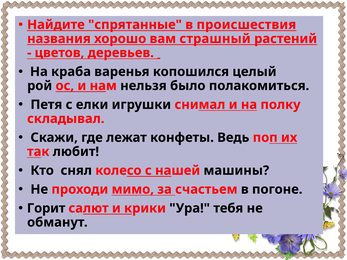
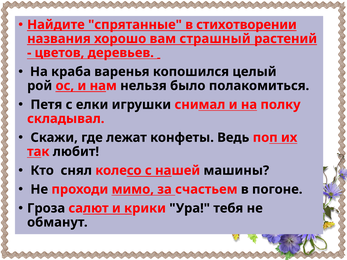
происшествия: происшествия -> стихотворении (246, 25)
Горит: Горит -> Гроза (46, 208)
